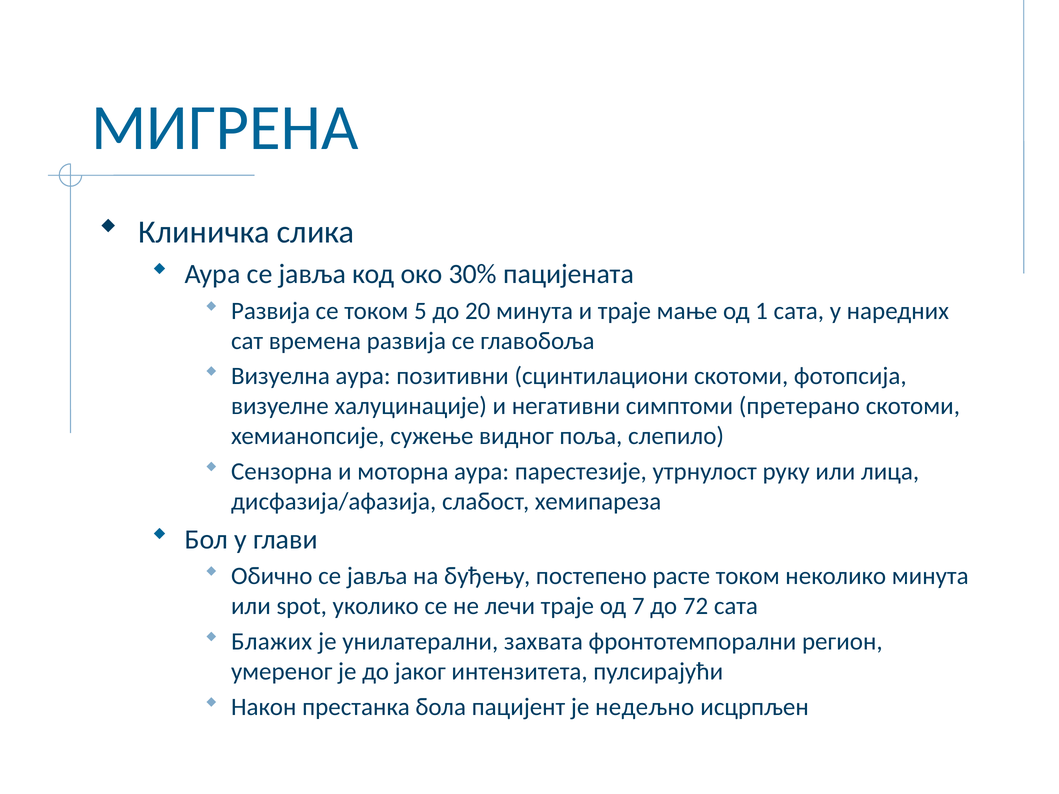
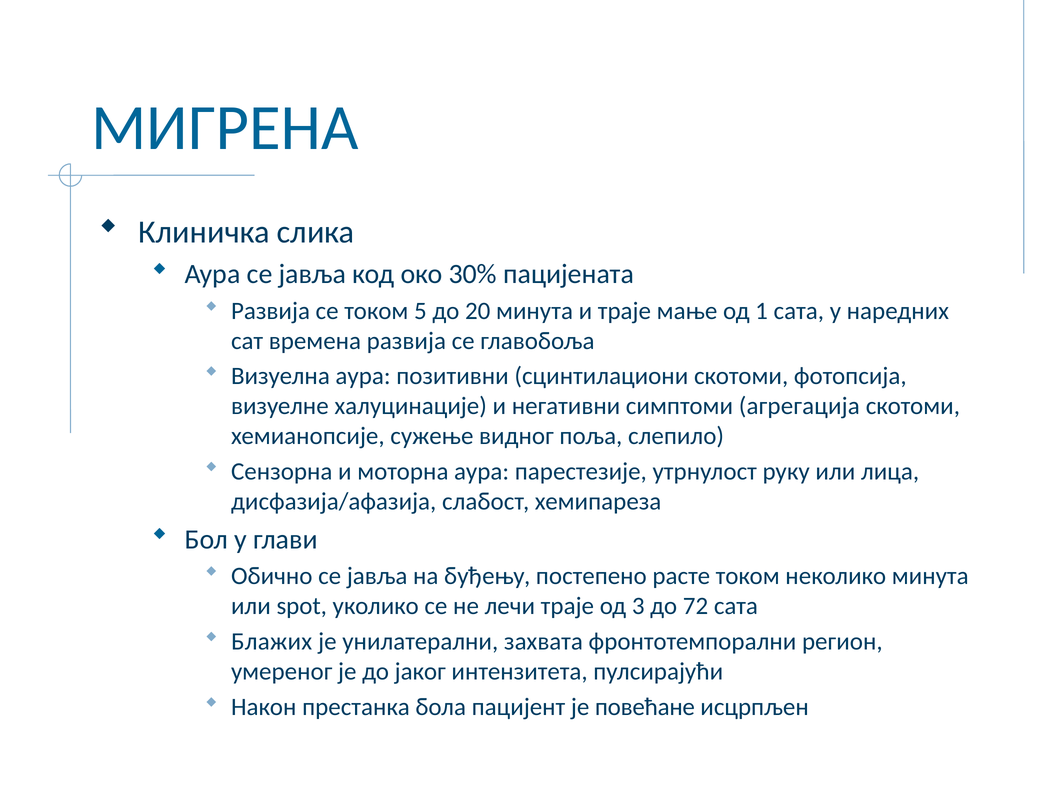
претерано: претерано -> агрегација (799, 406)
7: 7 -> 3 (638, 606)
недељно: недељно -> повећане (645, 707)
